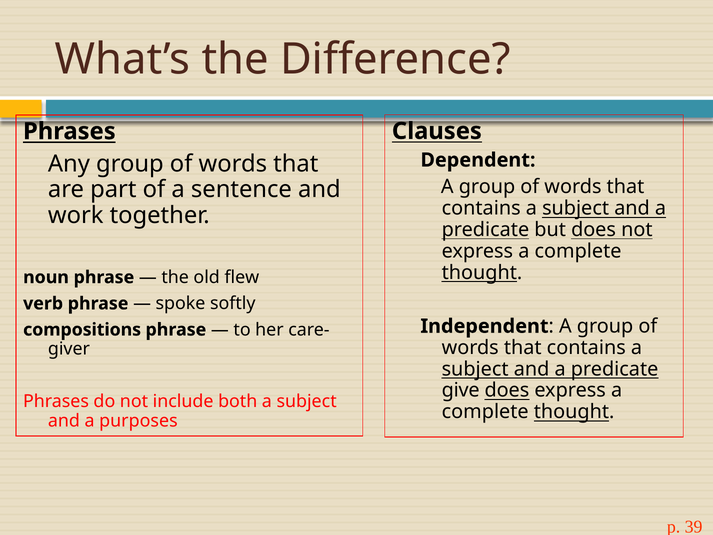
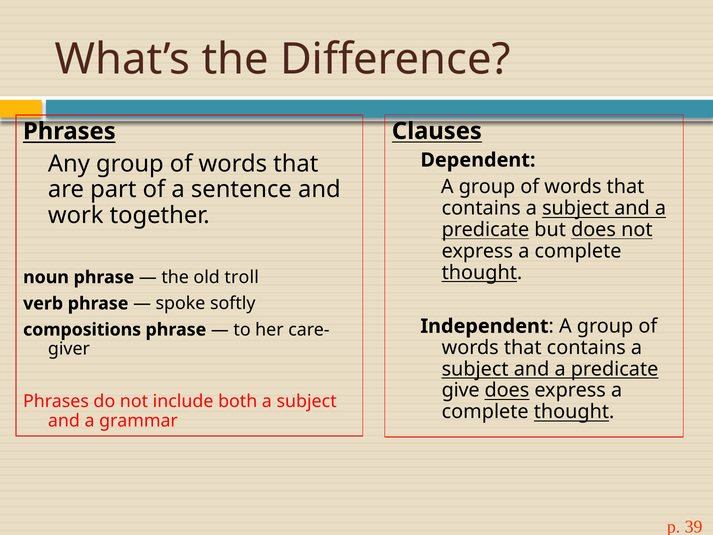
flew: flew -> troll (242, 277)
purposes: purposes -> grammar (138, 420)
